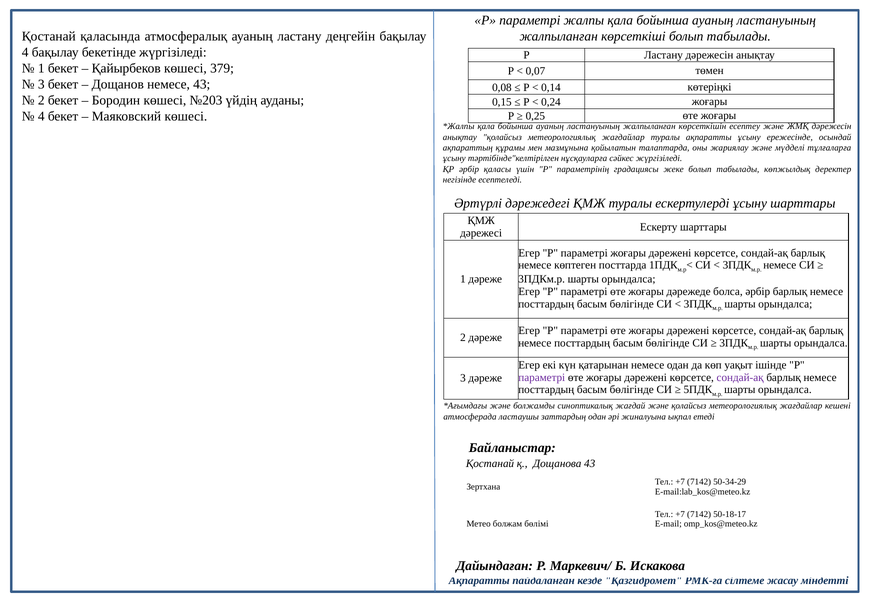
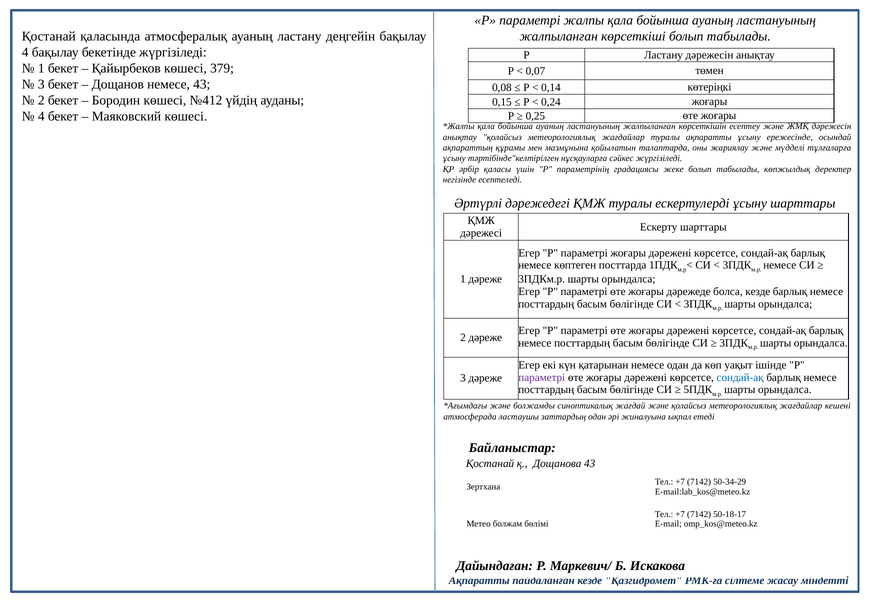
№203: №203 -> №412 (206, 100)
болса әрбір: әрбір -> кезде (758, 292)
сондай-ақ colour: purple -> blue (740, 378)
